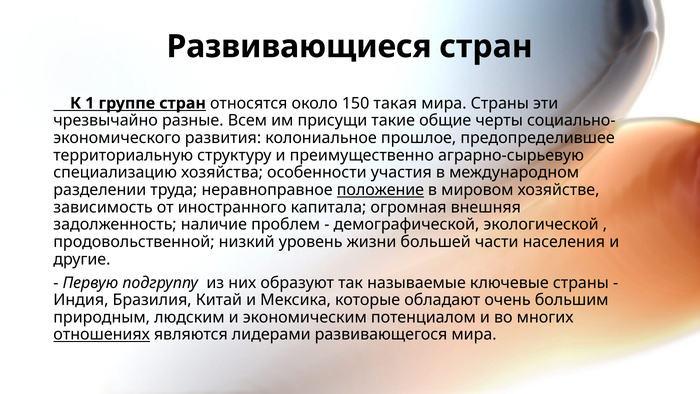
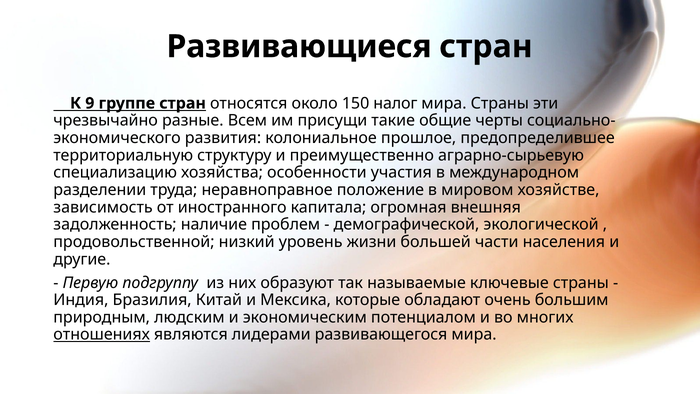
1: 1 -> 9 (90, 103)
такая: такая -> налог (395, 103)
положение underline: present -> none (380, 190)
